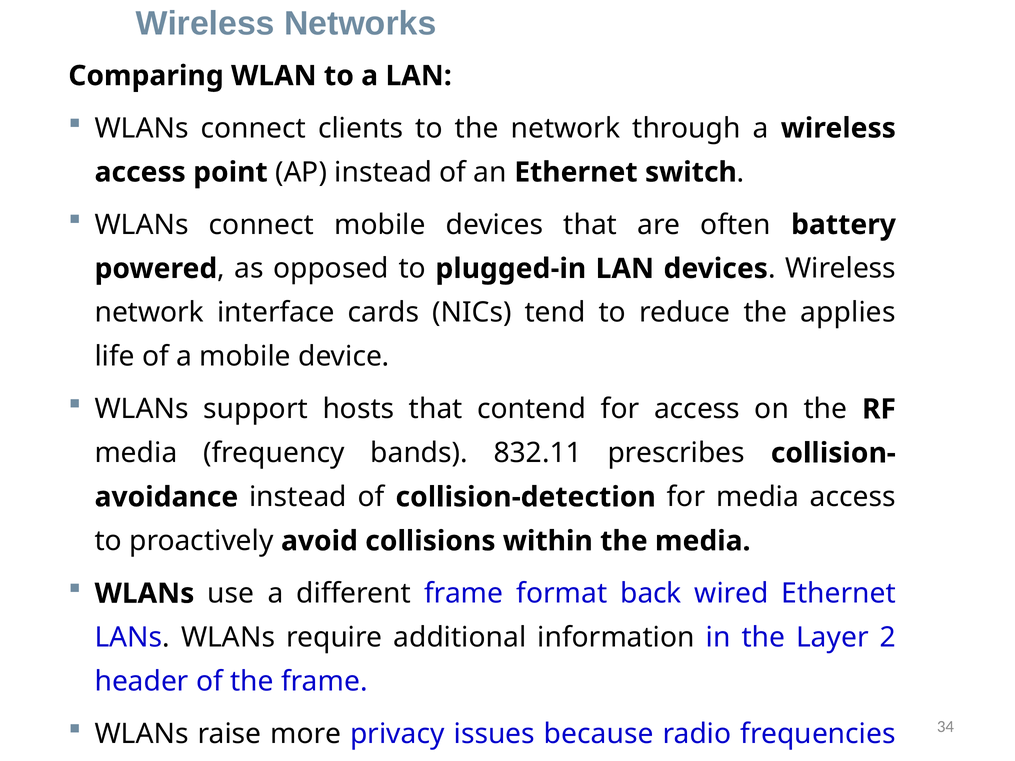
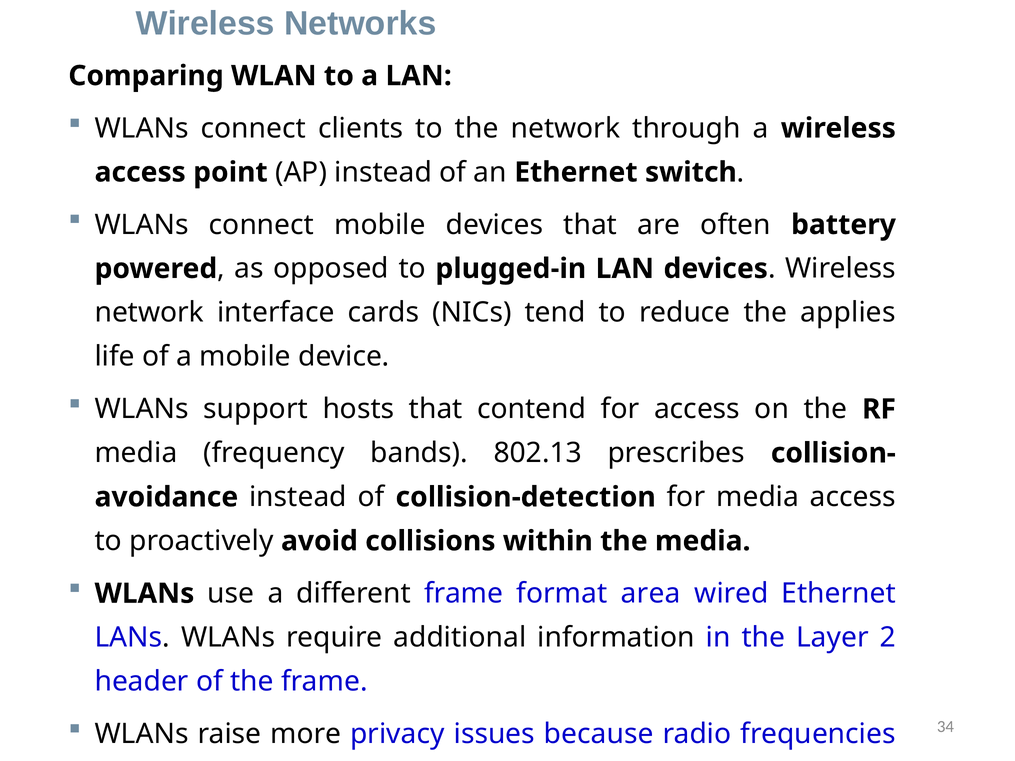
832.11: 832.11 -> 802.13 (538, 453)
back: back -> area (651, 594)
